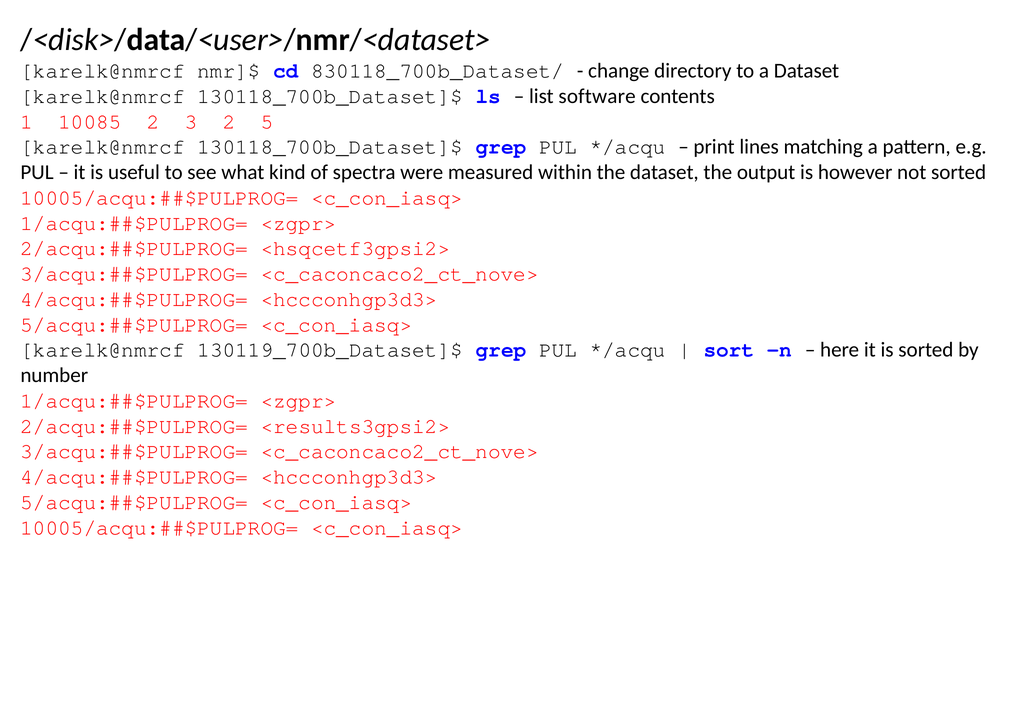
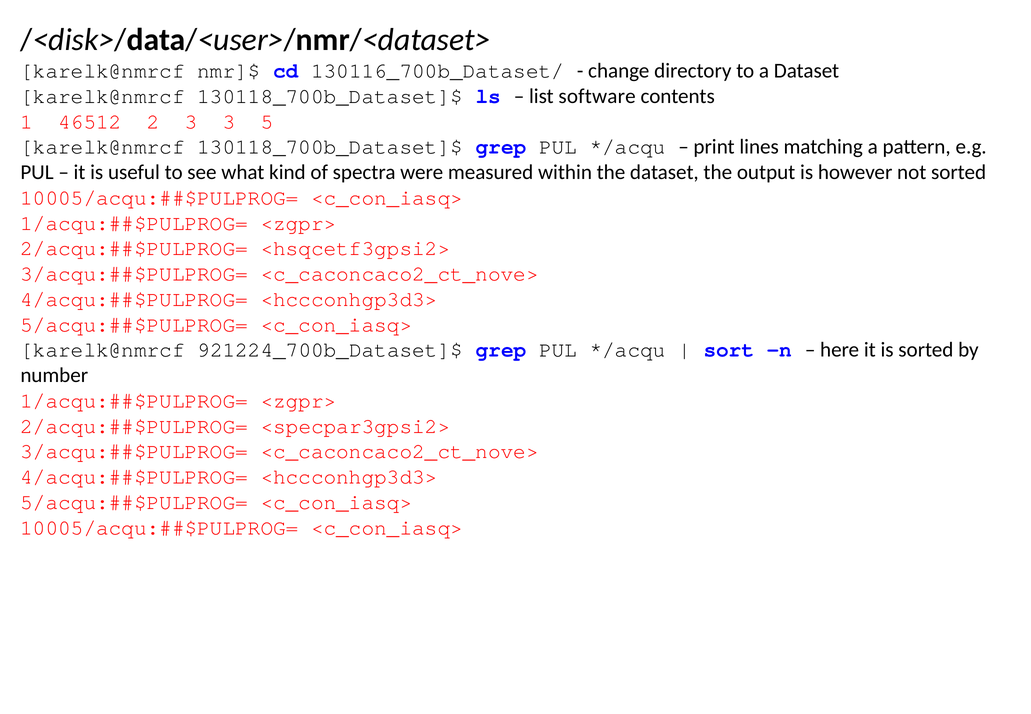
830118_700b_Dataset/: 830118_700b_Dataset/ -> 130116_700b_Dataset/ (438, 71)
10085: 10085 -> 46512 (90, 122)
3 2: 2 -> 3 (229, 122)
130119_700b_Dataset]$: 130119_700b_Dataset]$ -> 921224_700b_Dataset]$ (330, 350)
<results3gpsi2>: <results3gpsi2> -> <specpar3gpsi2> (355, 426)
